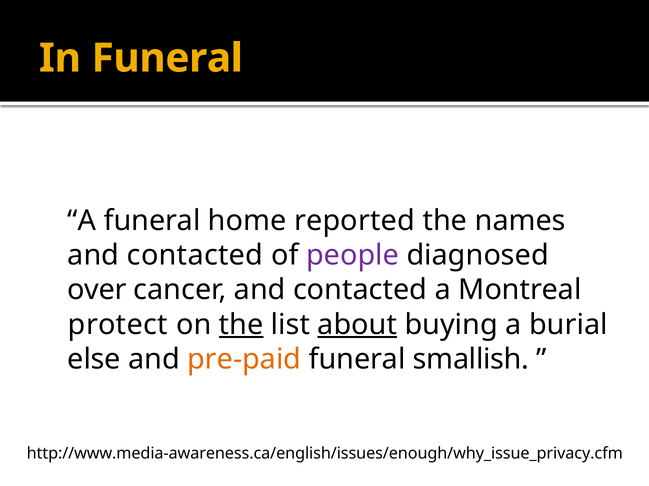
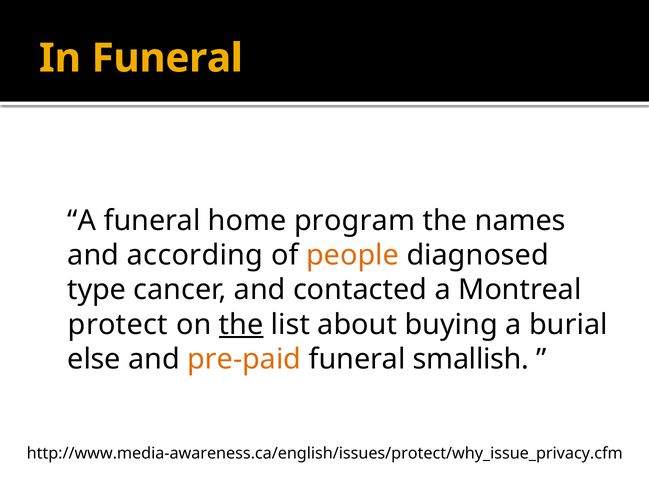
reported: reported -> program (355, 221)
contacted: contacted -> according (195, 256)
people colour: purple -> orange (353, 256)
over: over -> type (97, 290)
about underline: present -> none (357, 325)
http://www.media-awareness.ca/english/issues/enough/why_issue_privacy.cfm: http://www.media-awareness.ca/english/issues/enough/why_issue_privacy.cfm -> http://www.media-awareness.ca/english/issues/protect/why_issue_privacy.cfm (325, 454)
